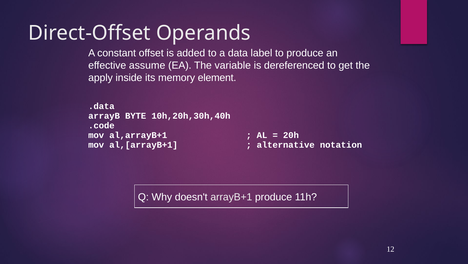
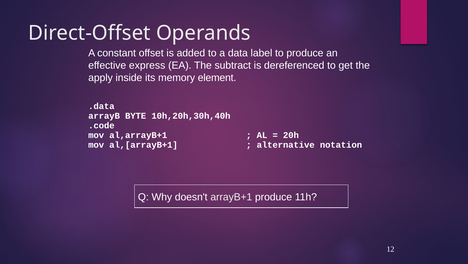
assume: assume -> express (147, 65)
variable: variable -> subtract (233, 65)
